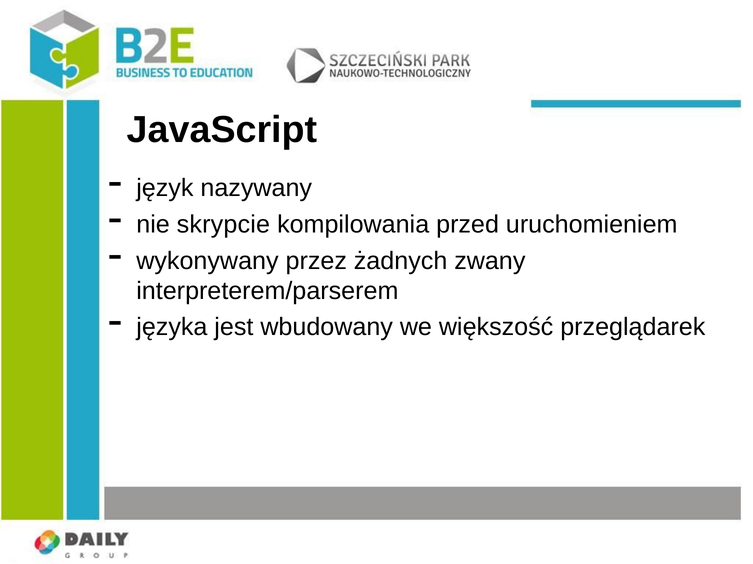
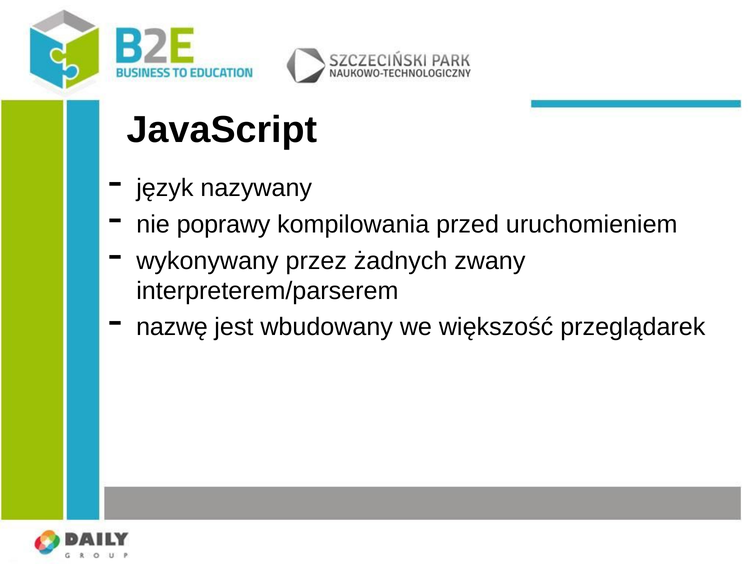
skrypcie: skrypcie -> poprawy (224, 225)
języka: języka -> nazwę (172, 328)
